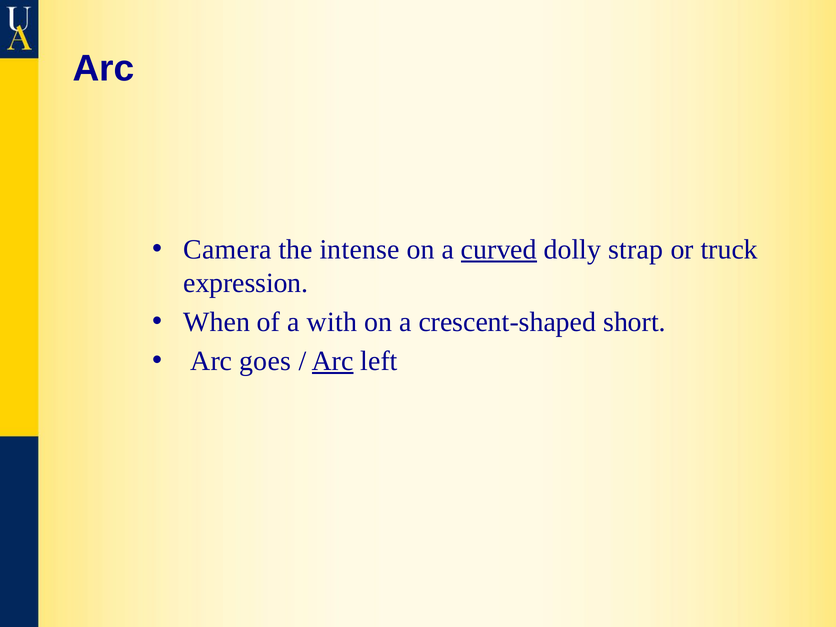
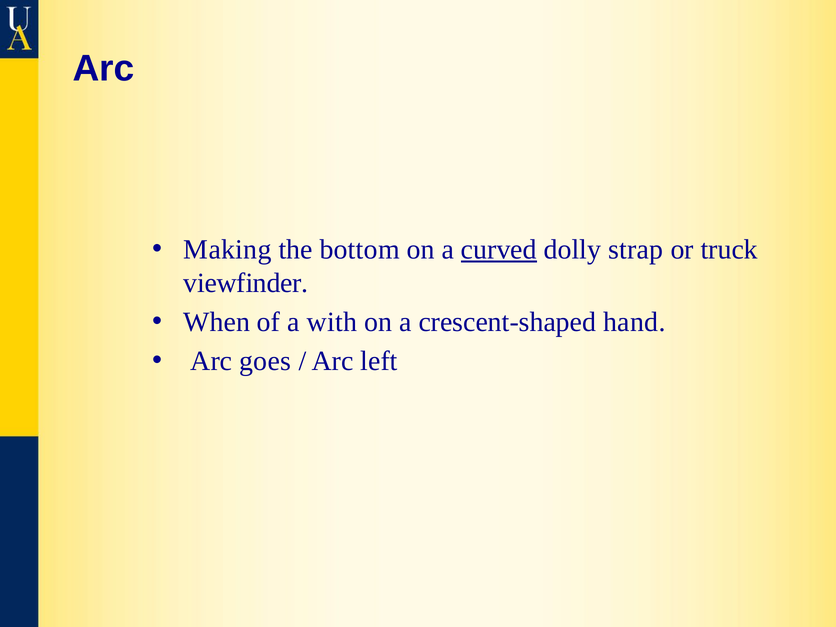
Camera: Camera -> Making (227, 250)
intense: intense -> bottom (360, 250)
expression: expression -> viewfinder (246, 283)
short: short -> hand (634, 322)
Arc underline: present -> none (333, 361)
